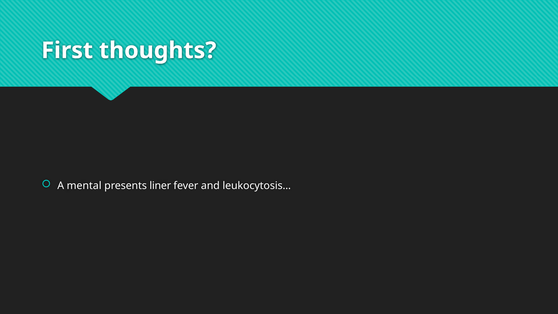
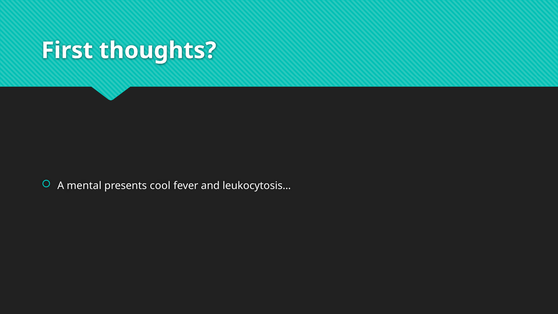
liner: liner -> cool (160, 186)
